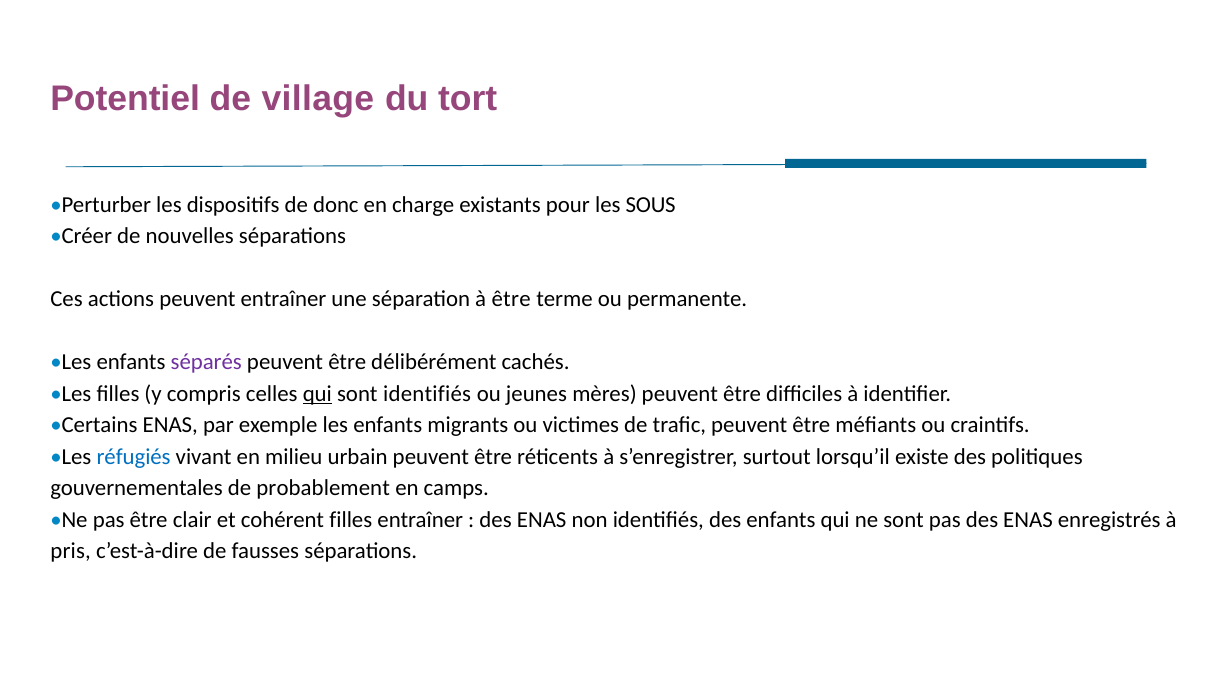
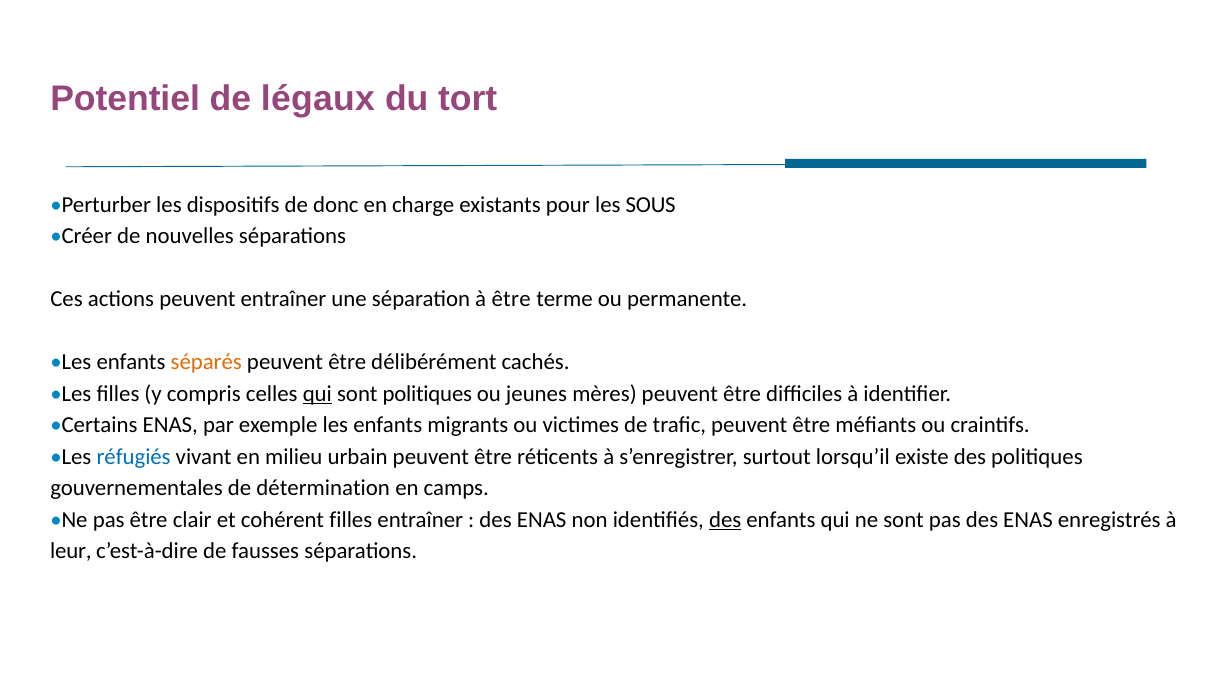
village: village -> légaux (318, 99)
séparés colour: purple -> orange (206, 362)
sont identifiés: identifiés -> politiques (427, 394)
probablement: probablement -> détermination (323, 488)
des underline: none -> present (725, 520)
pris: pris -> leur (71, 551)
